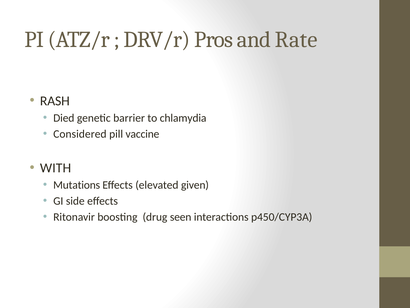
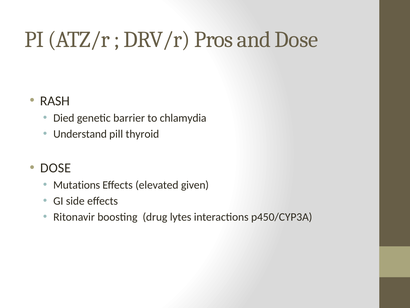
and Rate: Rate -> Dose (296, 40)
Considered: Considered -> Understand (80, 134)
vaccine: vaccine -> thyroid (142, 134)
WITH: WITH -> DOSE (56, 168)
seen: seen -> lytes (181, 217)
